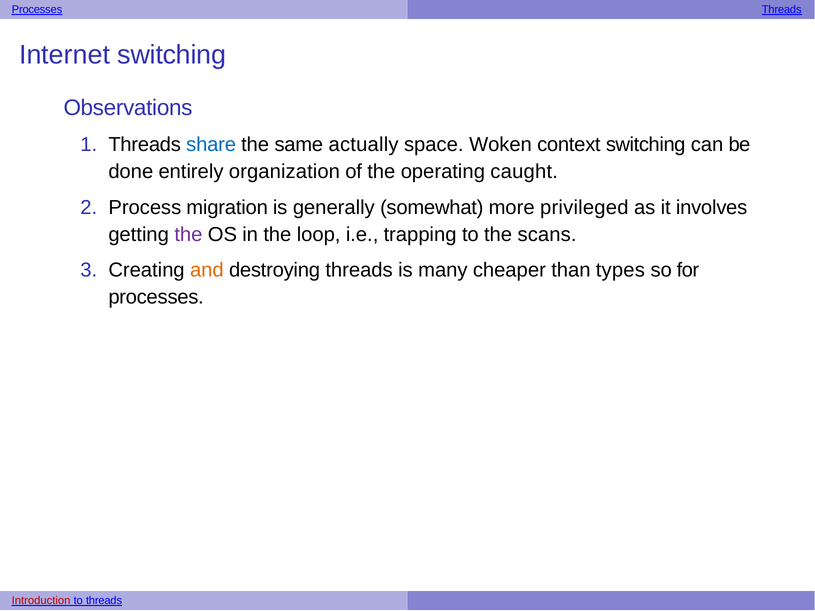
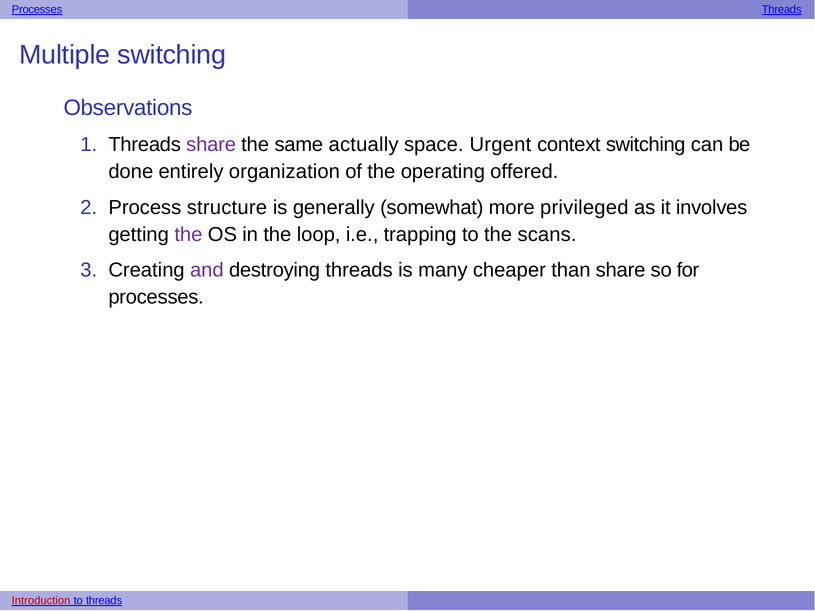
Internet: Internet -> Multiple (65, 55)
share colour: blue -> purple (211, 145)
Woken: Woken -> Urgent (500, 145)
caught: caught -> offered (524, 172)
migration: migration -> structure (227, 208)
and colour: orange -> purple (207, 271)
than types: types -> share (621, 271)
